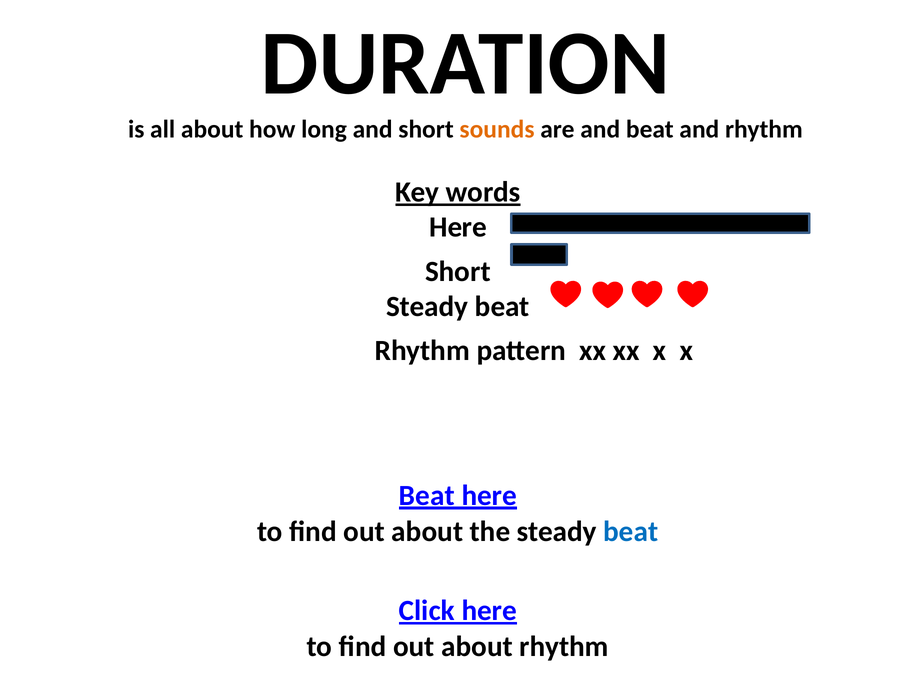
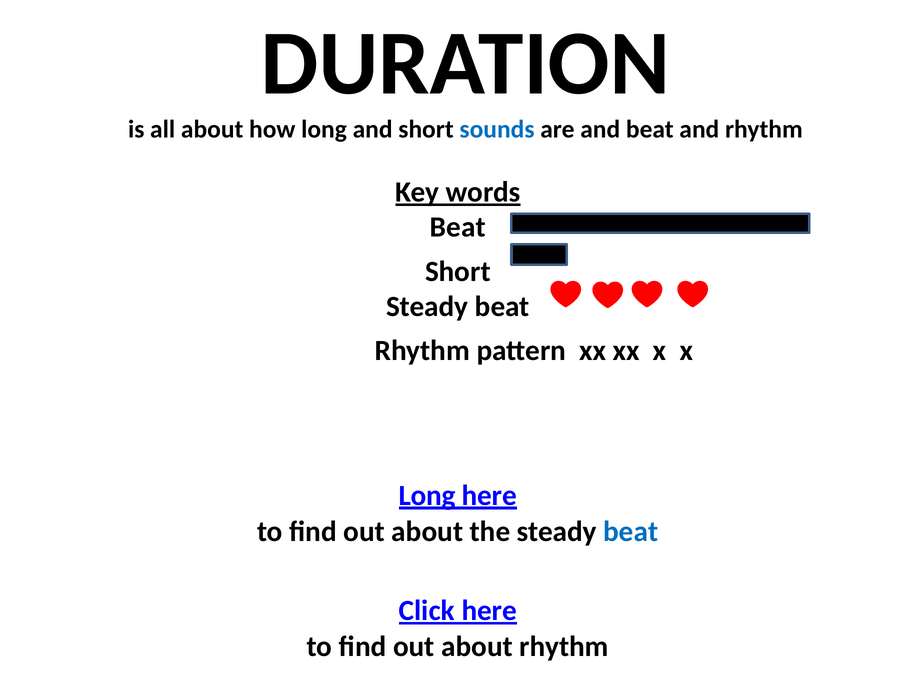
sounds colour: orange -> blue (497, 129)
Here: Here -> Beat (458, 227)
Beat: Beat -> Long (427, 496)
